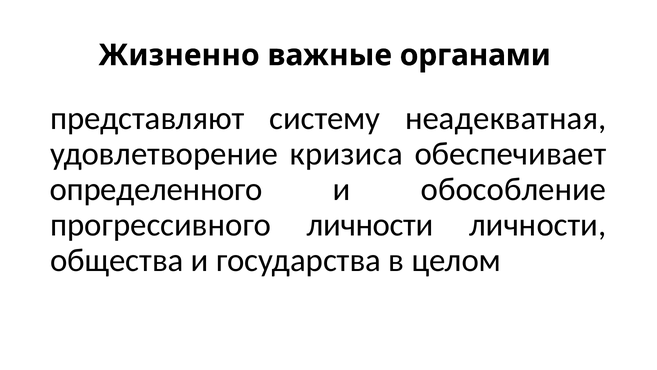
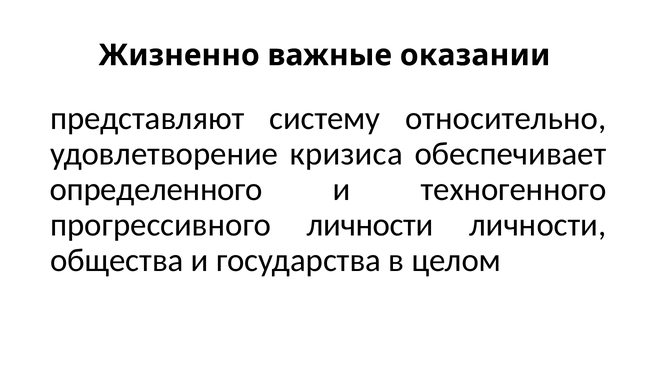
органами: органами -> оказании (475, 55)
неадекватная: неадекватная -> относительно (506, 118)
обособление: обособление -> техногенного (514, 189)
